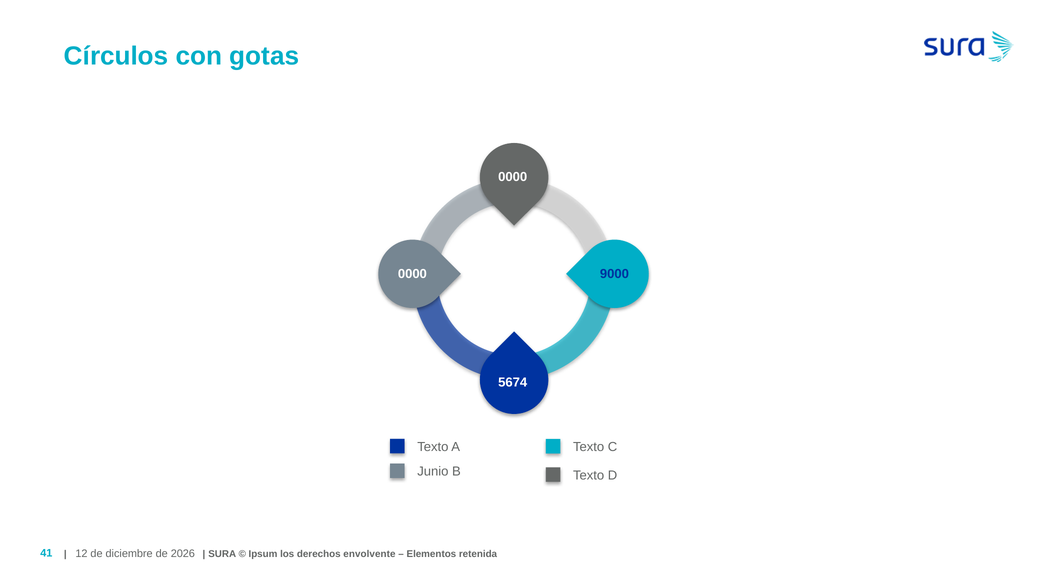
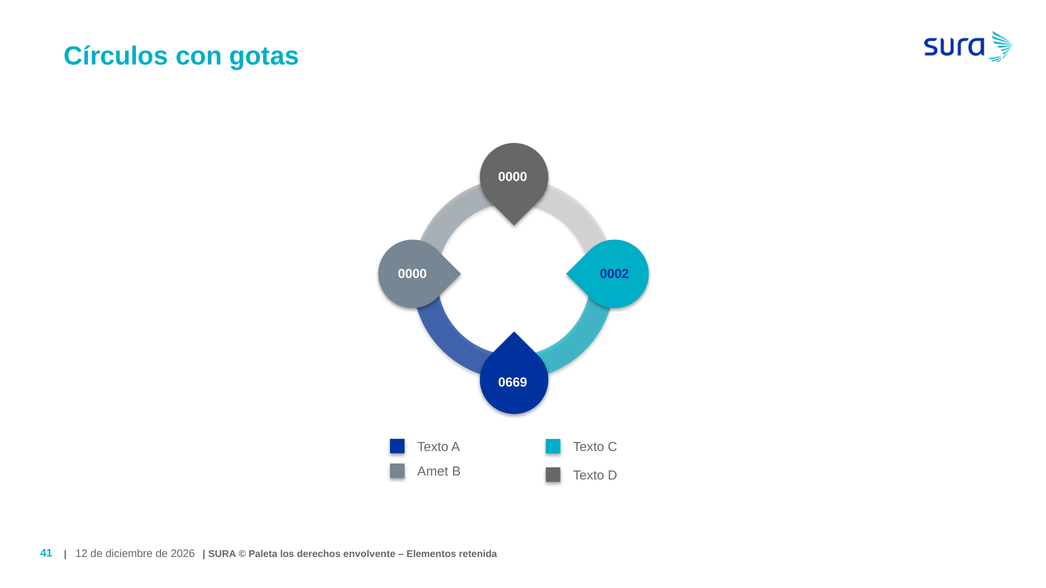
9000: 9000 -> 0002 (614, 274)
5674: 5674 -> 0669 (513, 383)
Junio: Junio -> Amet (433, 472)
Ipsum: Ipsum -> Paleta (263, 554)
